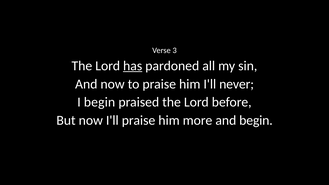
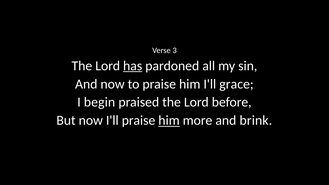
never: never -> grace (236, 84)
him underline: none -> present (169, 120)
and begin: begin -> brink (256, 120)
